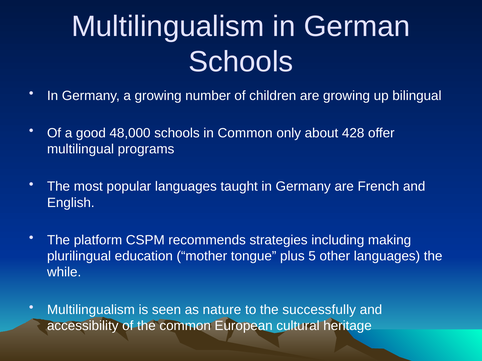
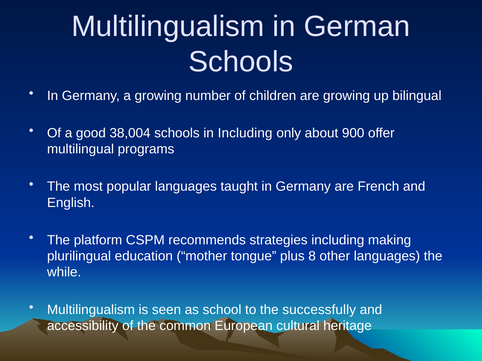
48,000: 48,000 -> 38,004 (130, 133)
in Common: Common -> Including (245, 133)
428: 428 -> 900 (353, 133)
5: 5 -> 8 (312, 256)
nature: nature -> school (222, 310)
